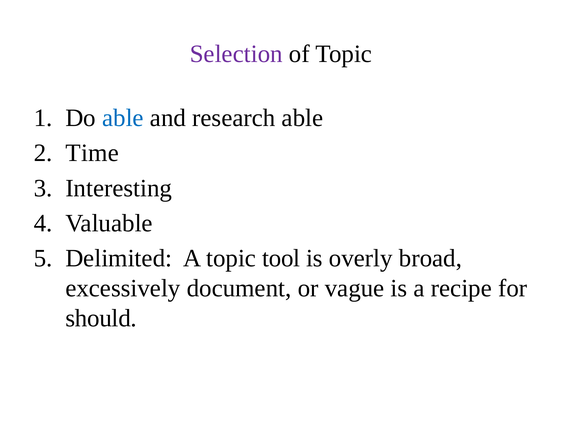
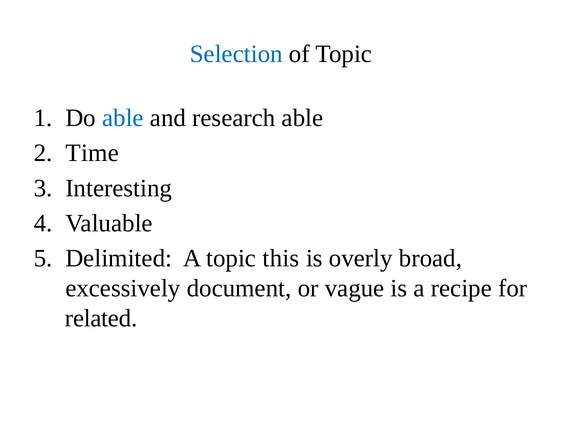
Selection colour: purple -> blue (236, 54)
tool: tool -> this (281, 258)
should: should -> related (101, 318)
